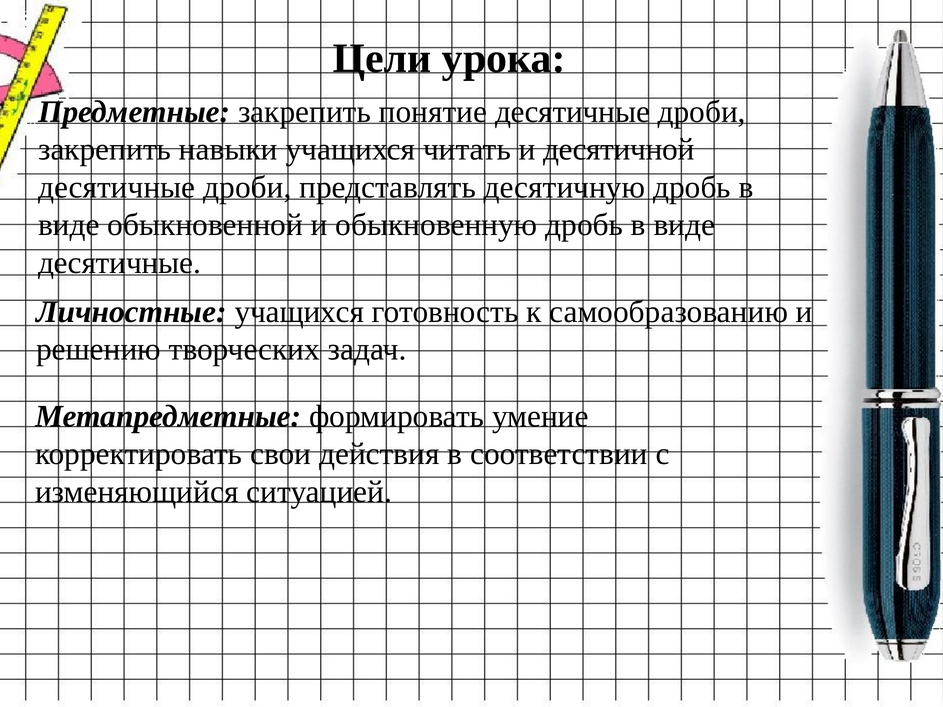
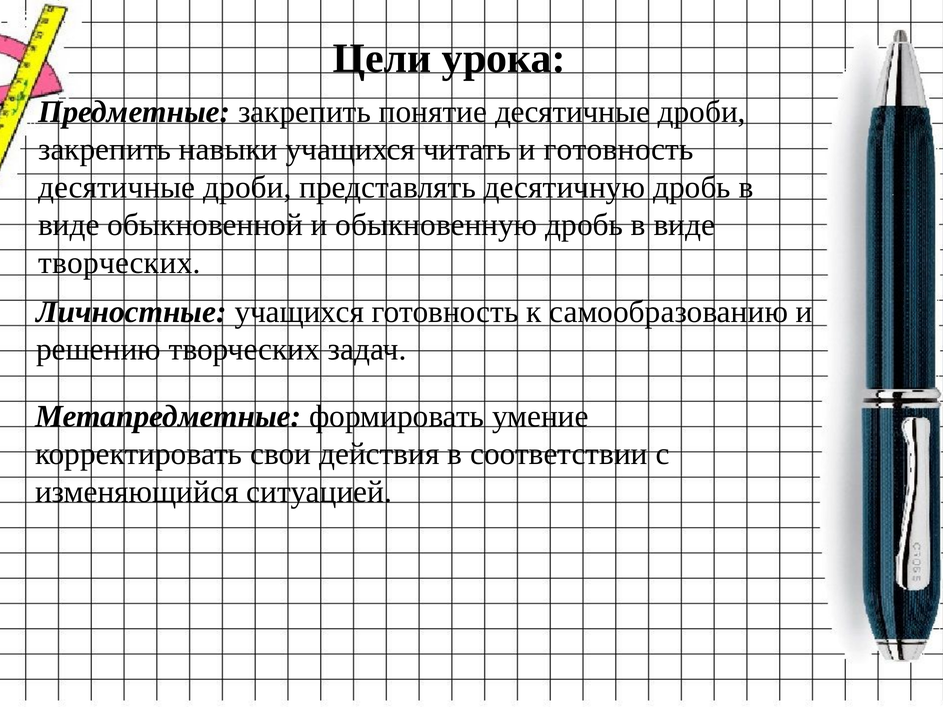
и десятичной: десятичной -> готовность (619, 150)
десятичные: десятичные -> творческих (119, 263)
